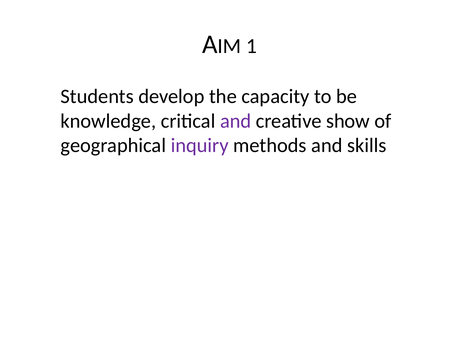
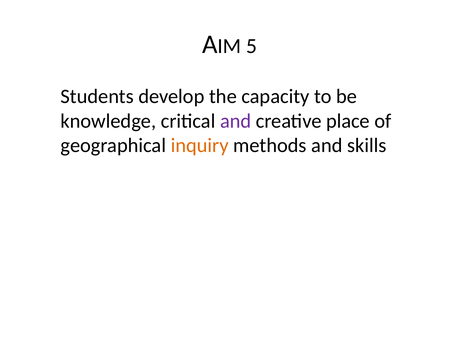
1: 1 -> 5 (251, 46)
show: show -> place (348, 121)
inquiry colour: purple -> orange (200, 145)
